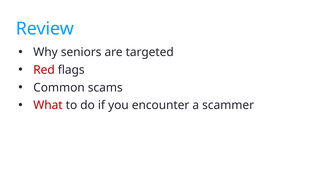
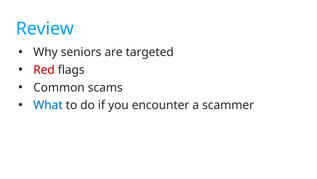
What colour: red -> blue (48, 105)
